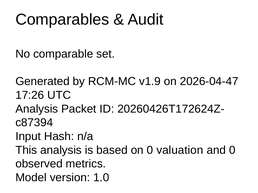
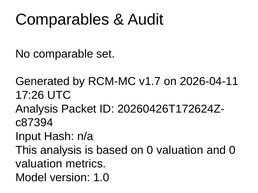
v1.9: v1.9 -> v1.7 (150, 82)
2026-04-47: 2026-04-47 -> 2026-04-11 (209, 82)
observed: observed -> valuation (39, 164)
